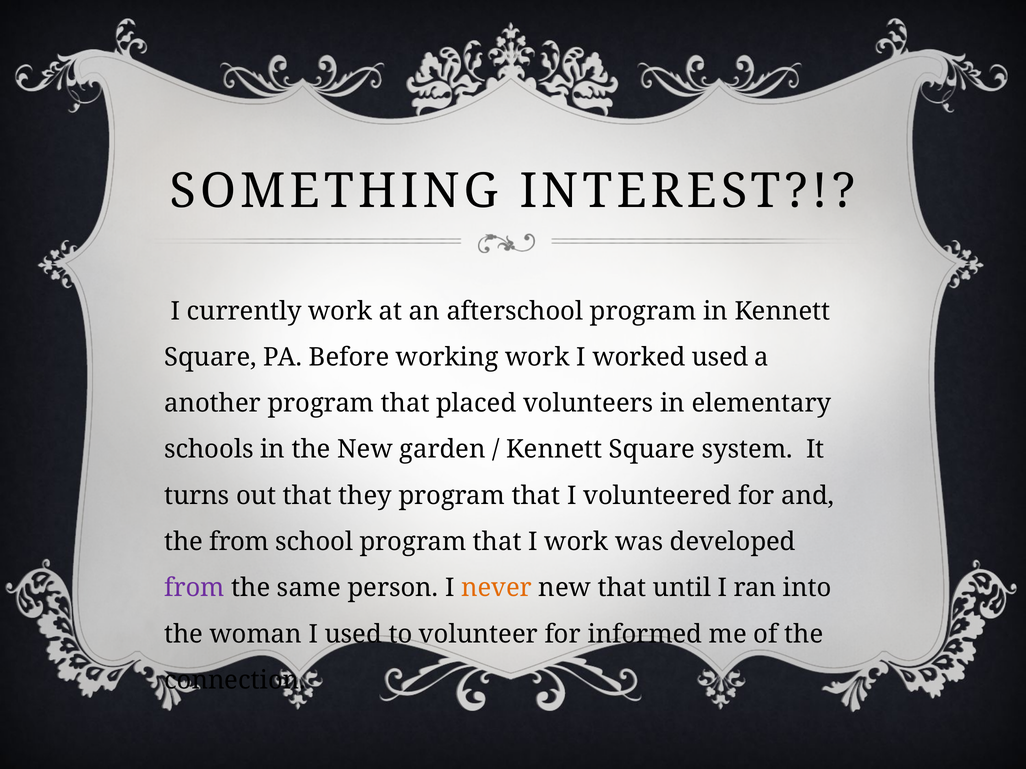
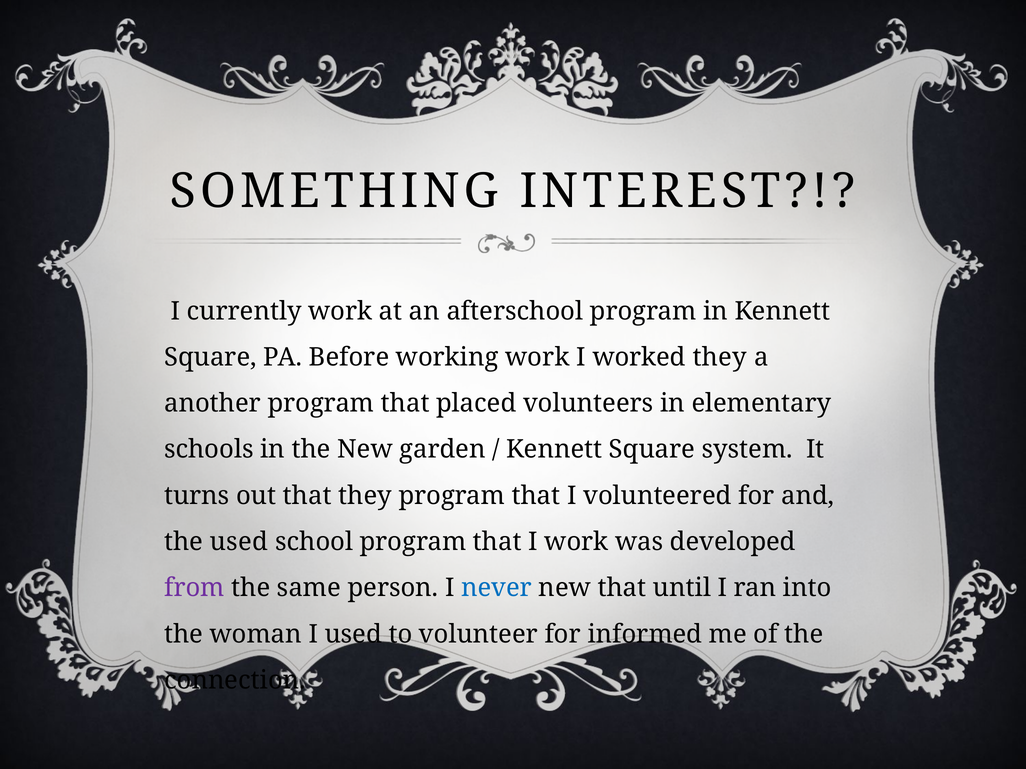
worked used: used -> they (720, 357)
the from: from -> used (239, 542)
never colour: orange -> blue (497, 588)
